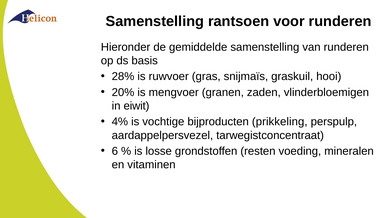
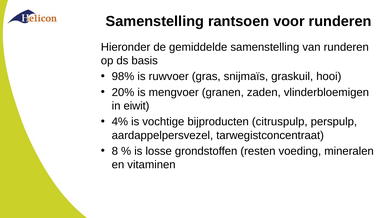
28%: 28% -> 98% (123, 76)
prikkeling: prikkeling -> citruspulp (280, 122)
6: 6 -> 8 (115, 151)
